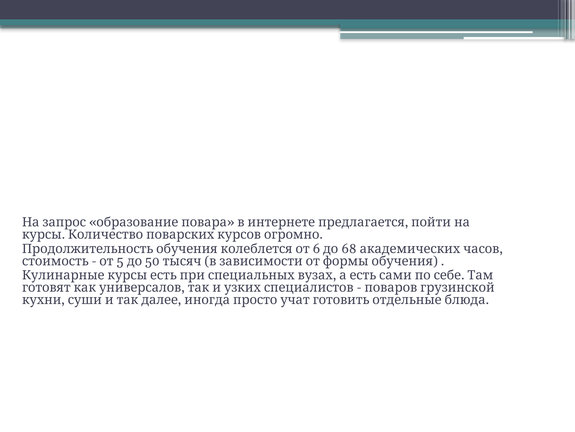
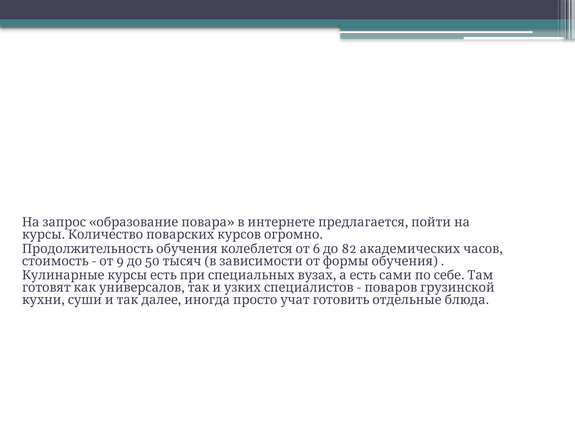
68: 68 -> 82 (349, 248)
5: 5 -> 9 (120, 261)
